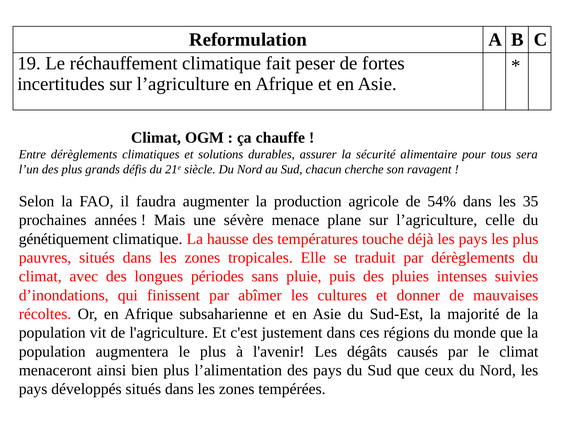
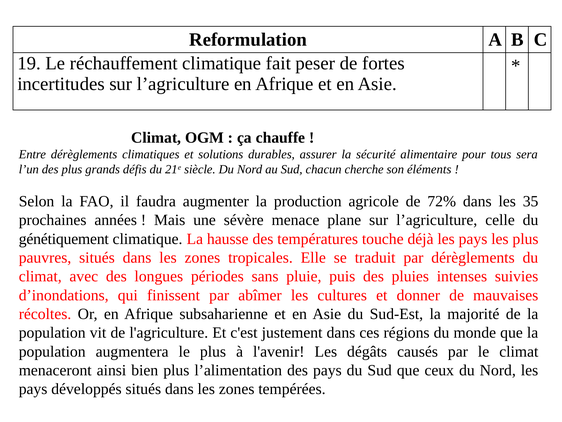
ravagent: ravagent -> éléments (429, 169)
54%: 54% -> 72% (442, 201)
